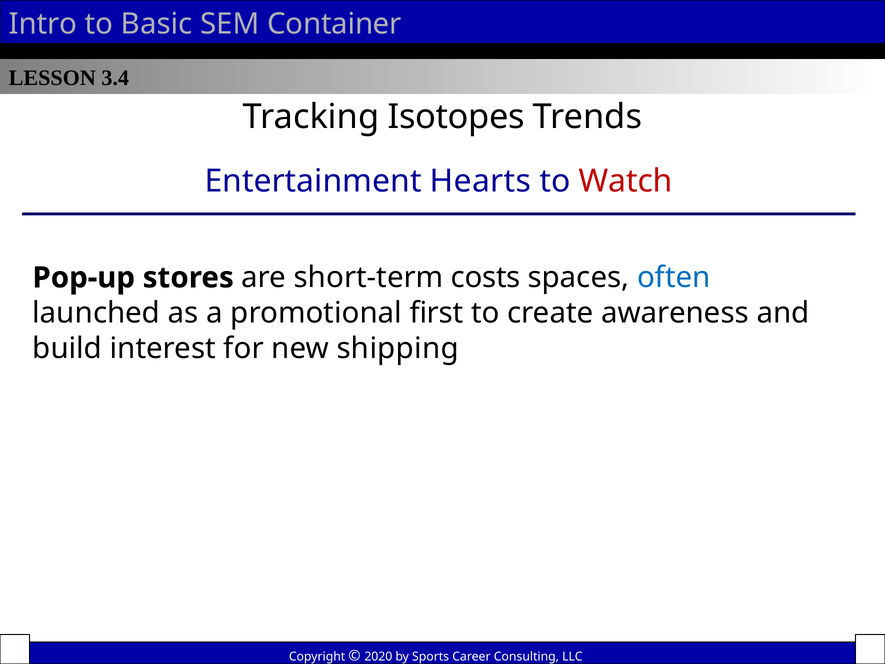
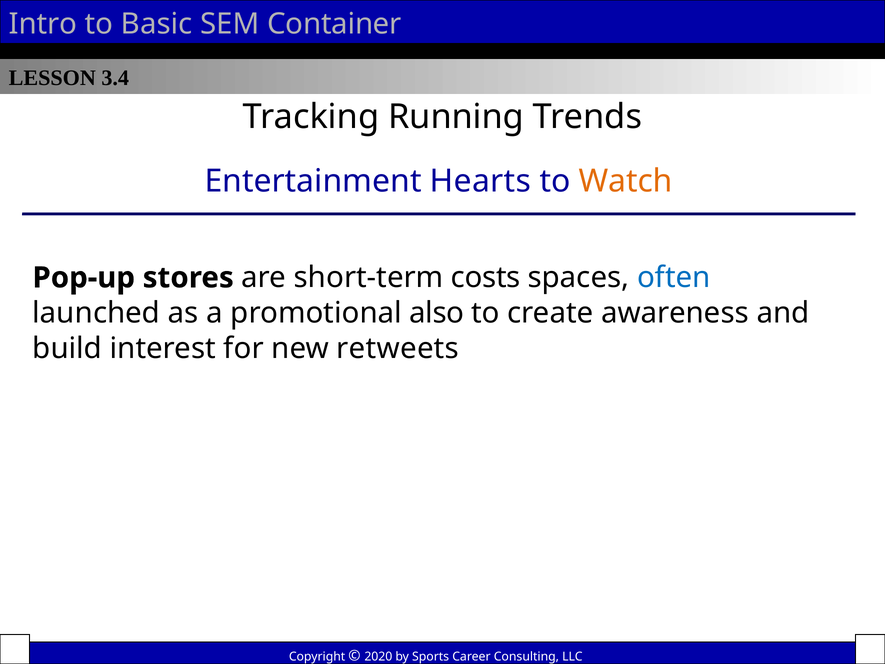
Isotopes: Isotopes -> Running (456, 117)
Watch colour: red -> orange (626, 181)
first: first -> also (437, 313)
shipping: shipping -> retweets (398, 348)
